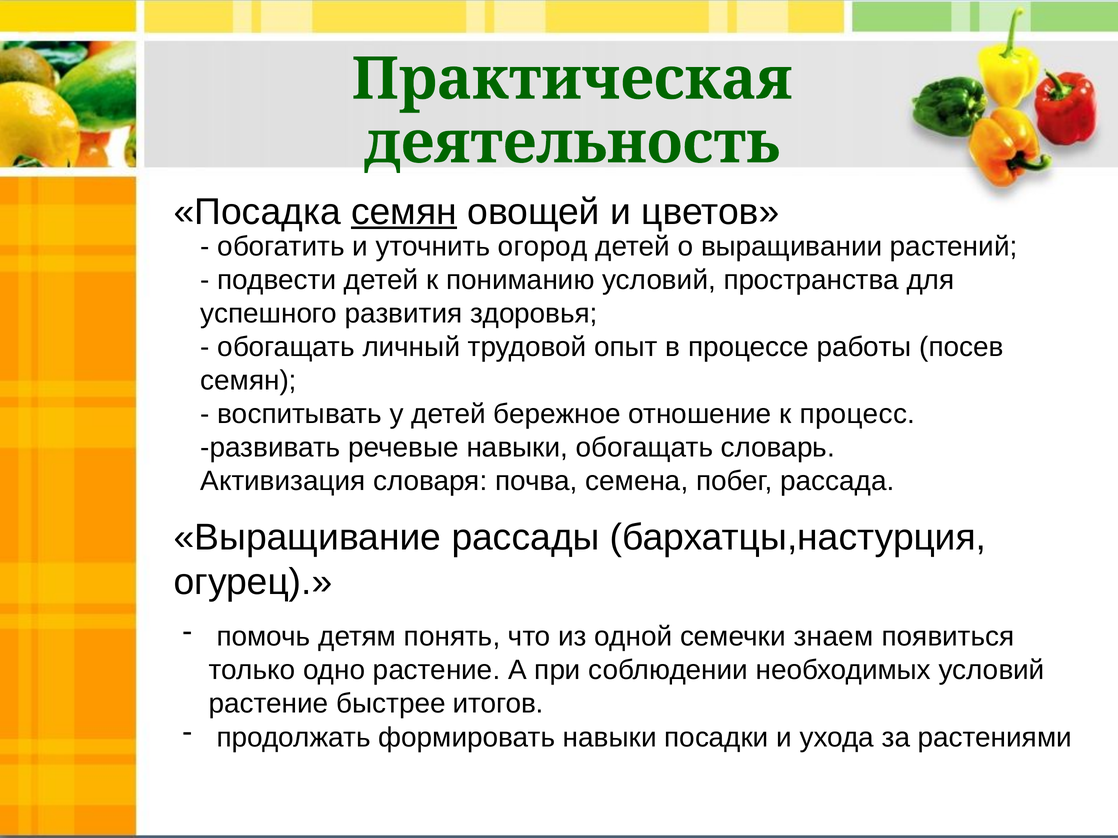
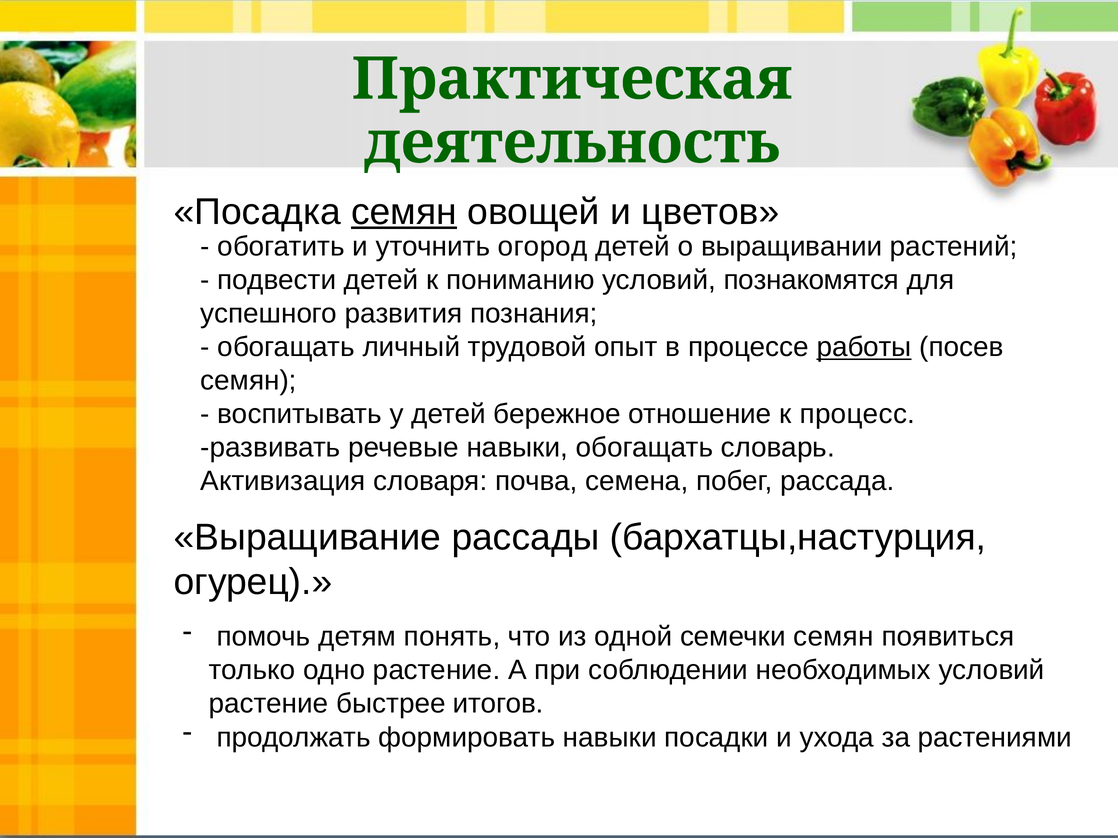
пространства: пространства -> познакомятся (811, 280)
здоровья: здоровья -> познания (534, 314)
работы underline: none -> present (864, 347)
семечки знаем: знаем -> семян (834, 637)
